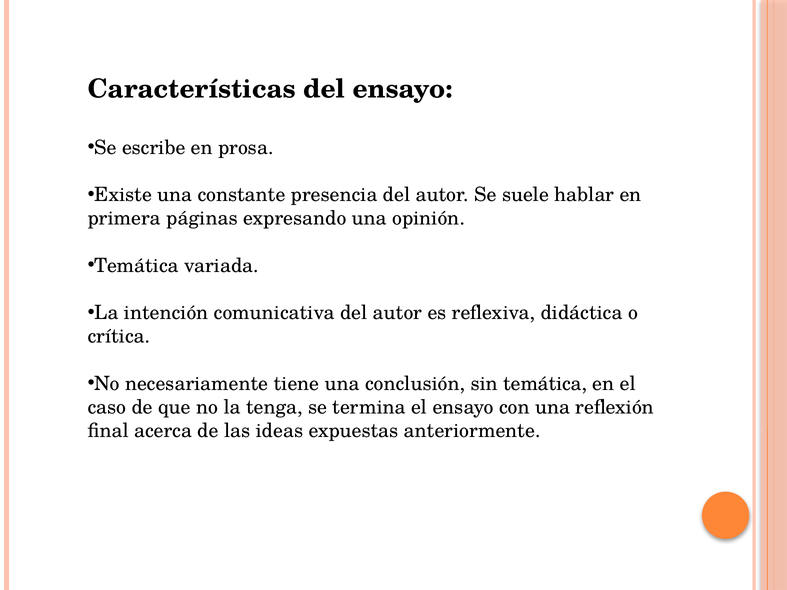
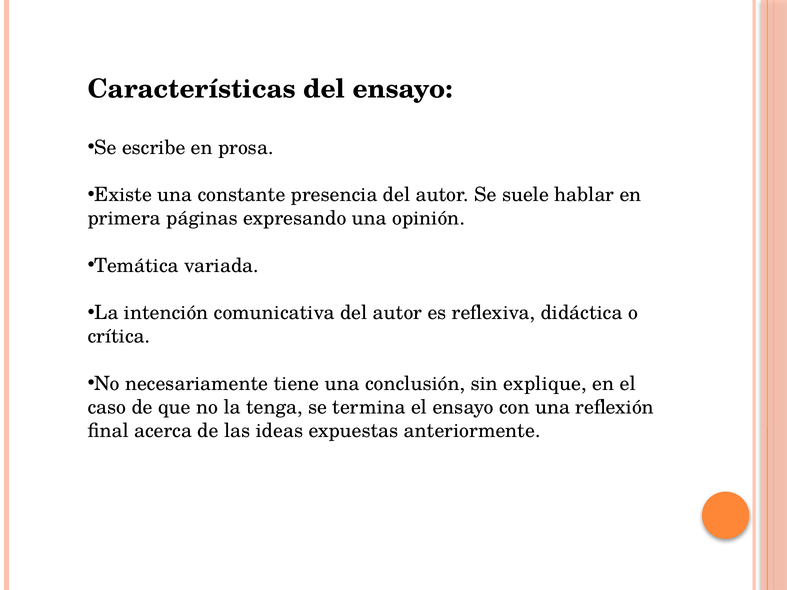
sin temática: temática -> explique (545, 384)
